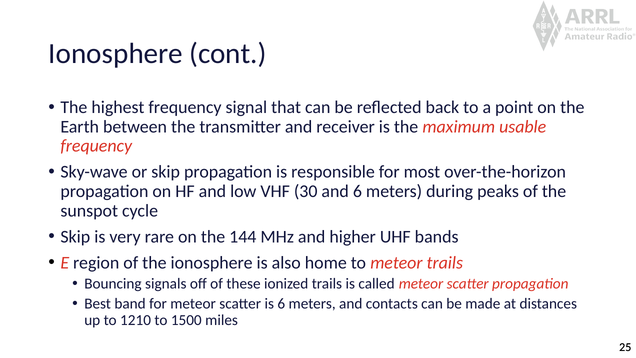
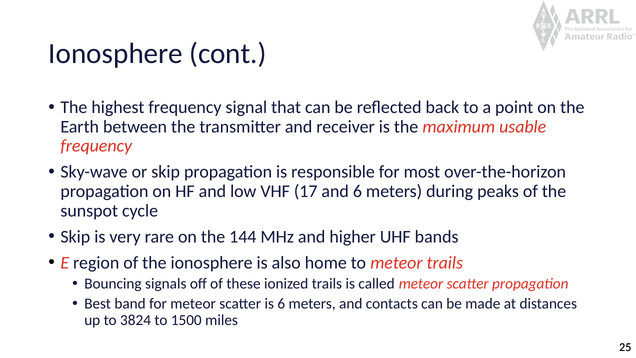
30: 30 -> 17 (306, 191)
1210: 1210 -> 3824 (136, 320)
